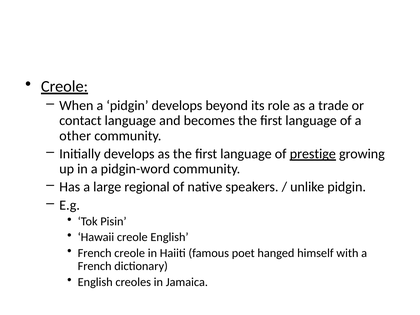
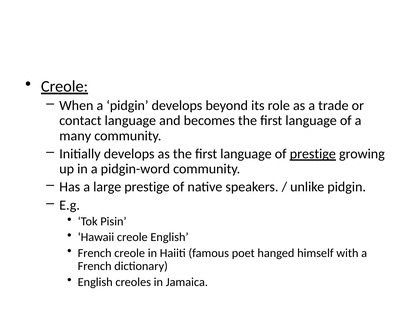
other: other -> many (75, 136)
large regional: regional -> prestige (147, 187)
